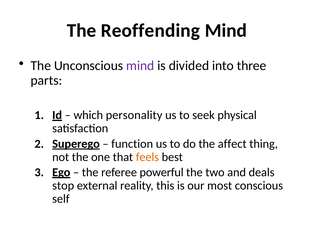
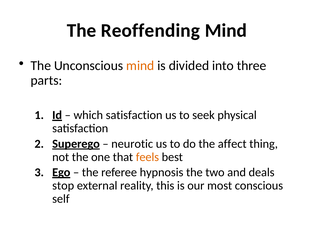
mind colour: purple -> orange (140, 66)
which personality: personality -> satisfaction (134, 115)
function: function -> neurotic (132, 143)
powerful: powerful -> hypnosis (162, 172)
